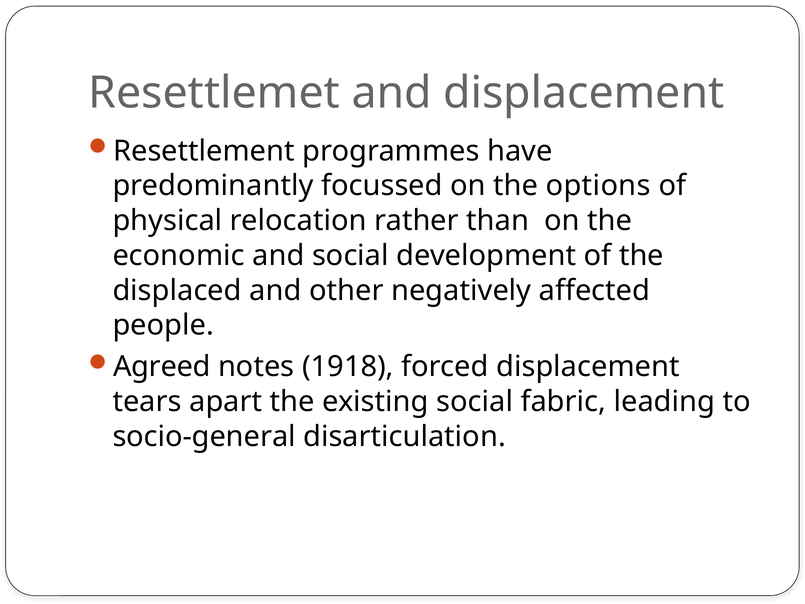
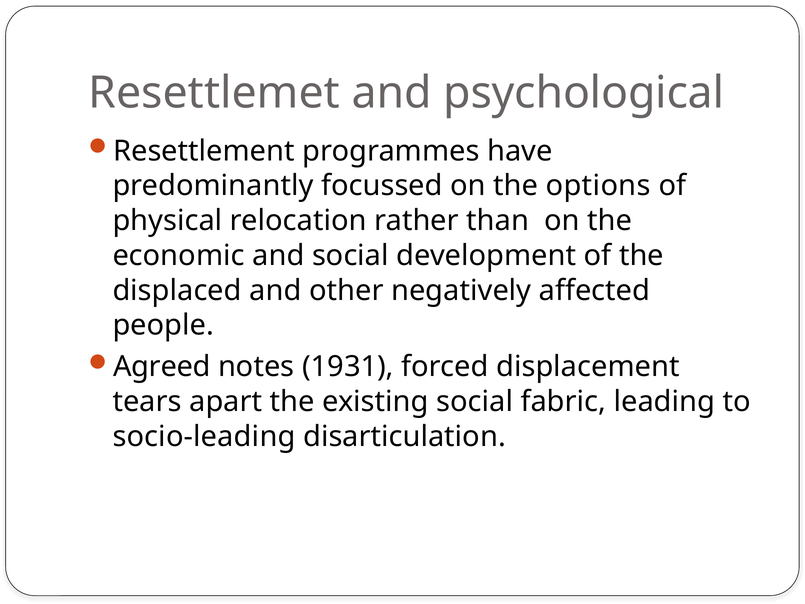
and displacement: displacement -> psychological (584, 93)
1918: 1918 -> 1931 (348, 367)
socio-general: socio-general -> socio-leading (204, 436)
